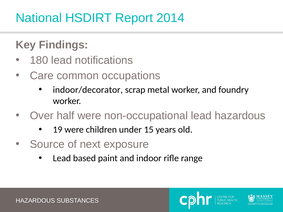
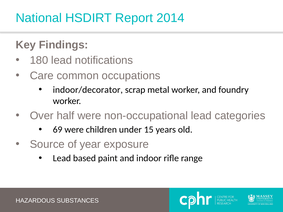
lead hazardous: hazardous -> categories (240, 116)
19: 19 -> 69 (58, 130)
next: next -> year (90, 144)
